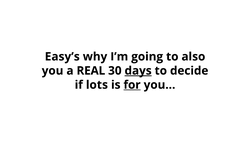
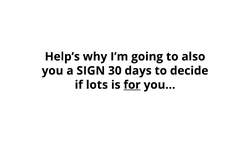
Easy’s: Easy’s -> Help’s (62, 56)
REAL: REAL -> SIGN (91, 71)
days underline: present -> none (138, 71)
